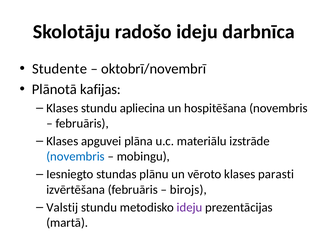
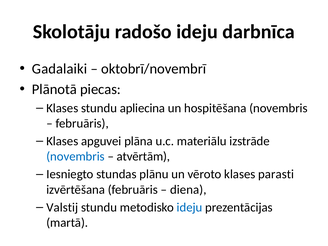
Studente: Studente -> Gadalaiki (60, 69)
kafijas: kafijas -> piecas (100, 89)
mobingu: mobingu -> atvērtām (143, 156)
birojs: birojs -> diena (188, 190)
ideju colour: purple -> blue (190, 207)
